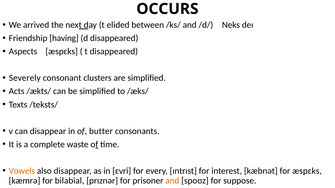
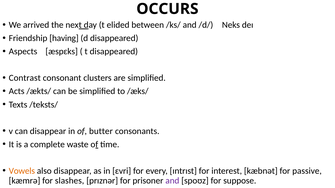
Severely: Severely -> Contrast (25, 78)
for æspɛks: æspɛks -> passive (307, 171)
bilabial: bilabial -> slashes (70, 181)
and colour: orange -> purple (172, 181)
